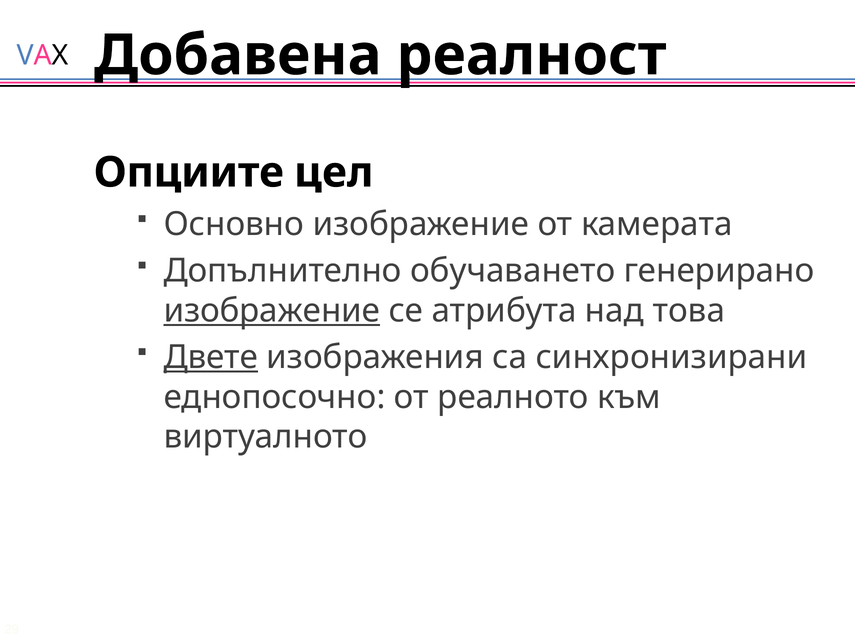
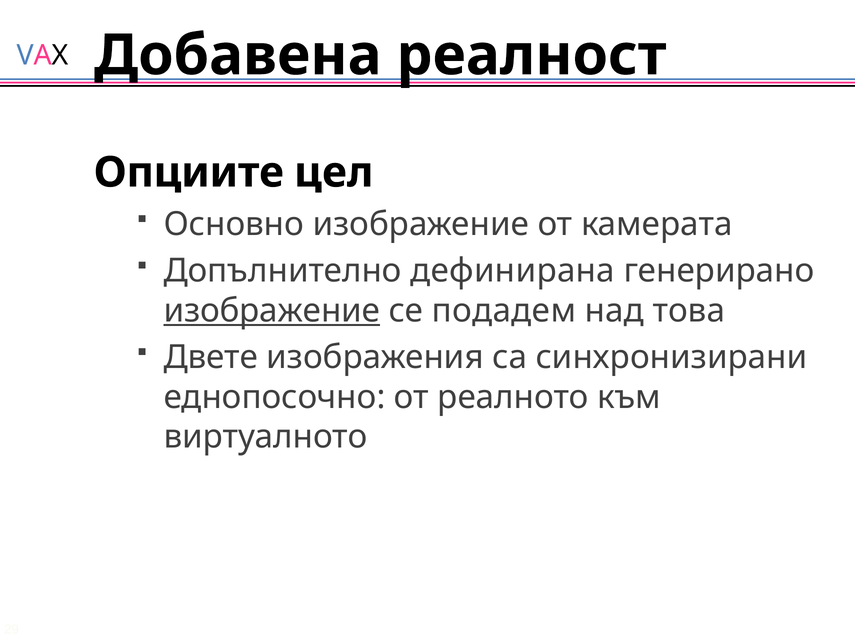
обучаването: обучаването -> дефинирана (513, 271)
атрибута: атрибута -> подадем (504, 311)
Двете underline: present -> none (211, 357)
